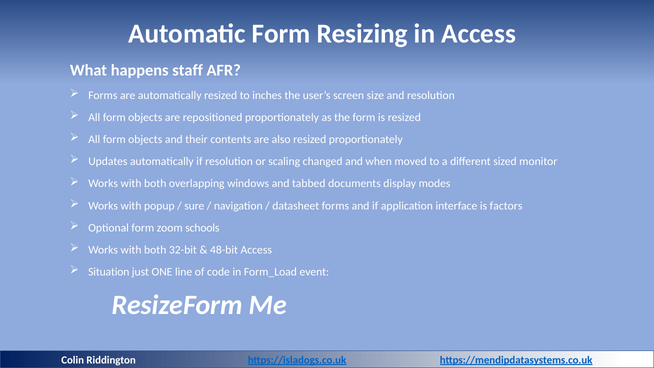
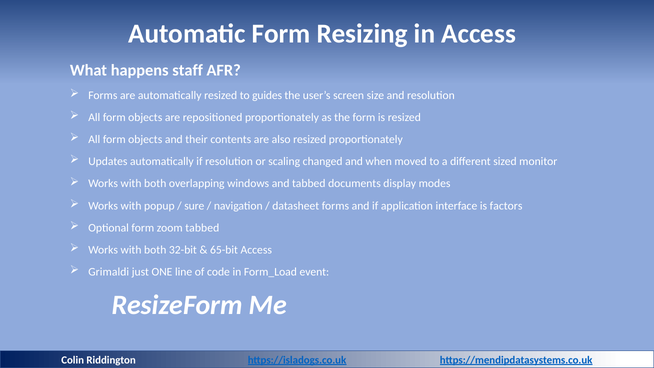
inches: inches -> guides (267, 95)
zoom schools: schools -> tabbed (202, 228)
48-bit: 48-bit -> 65-bit (224, 250)
Situation: Situation -> Grimaldi (109, 272)
